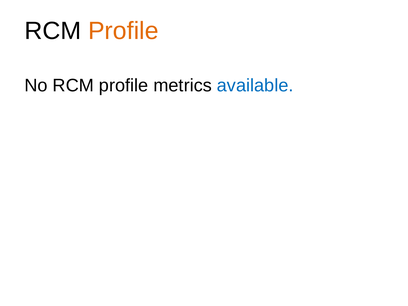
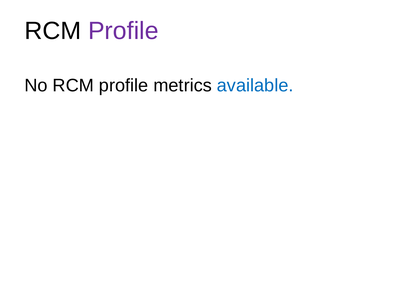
Profile colour: orange -> purple (123, 31)
